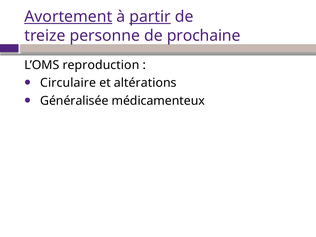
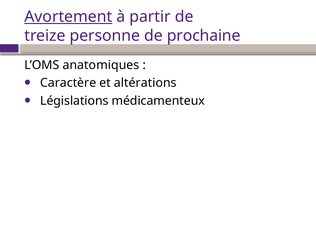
partir underline: present -> none (150, 17)
reproduction: reproduction -> anatomiques (101, 65)
Circulaire: Circulaire -> Caractère (68, 83)
Généralisée: Généralisée -> Législations (74, 101)
